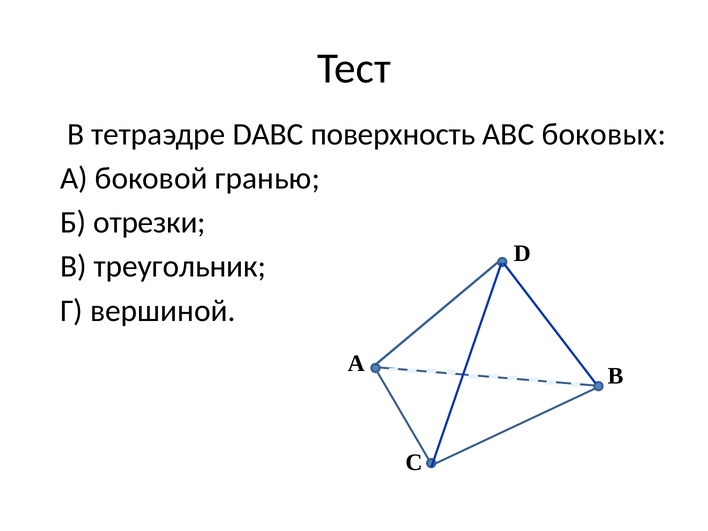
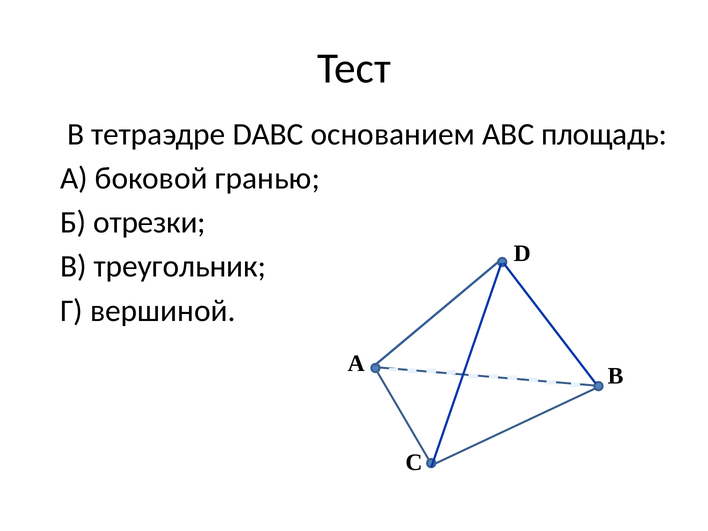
поверхность: поверхность -> основанием (393, 134)
боковых: боковых -> площадь (604, 134)
